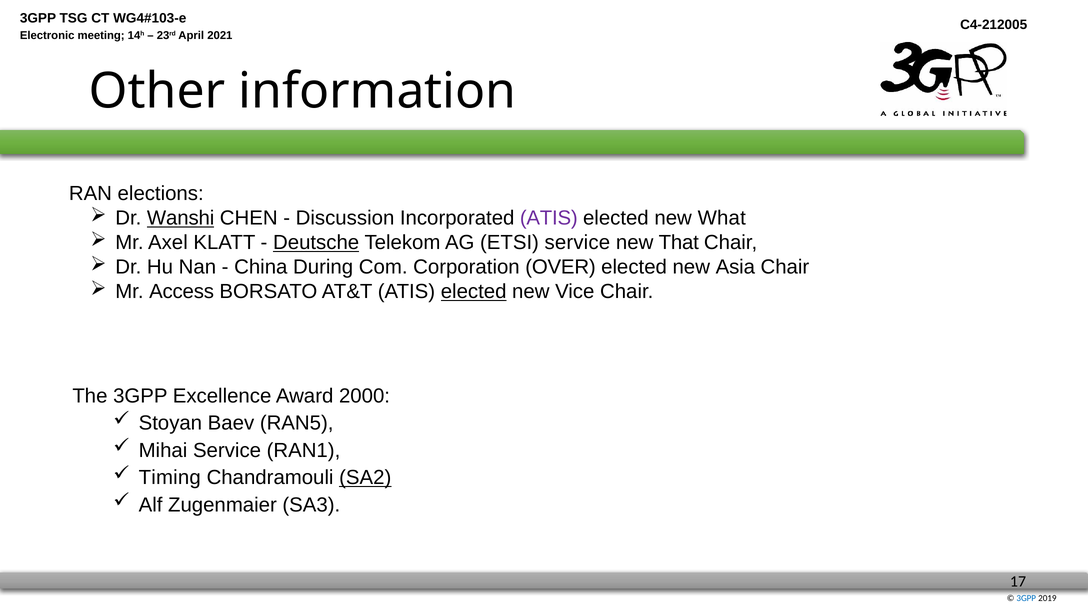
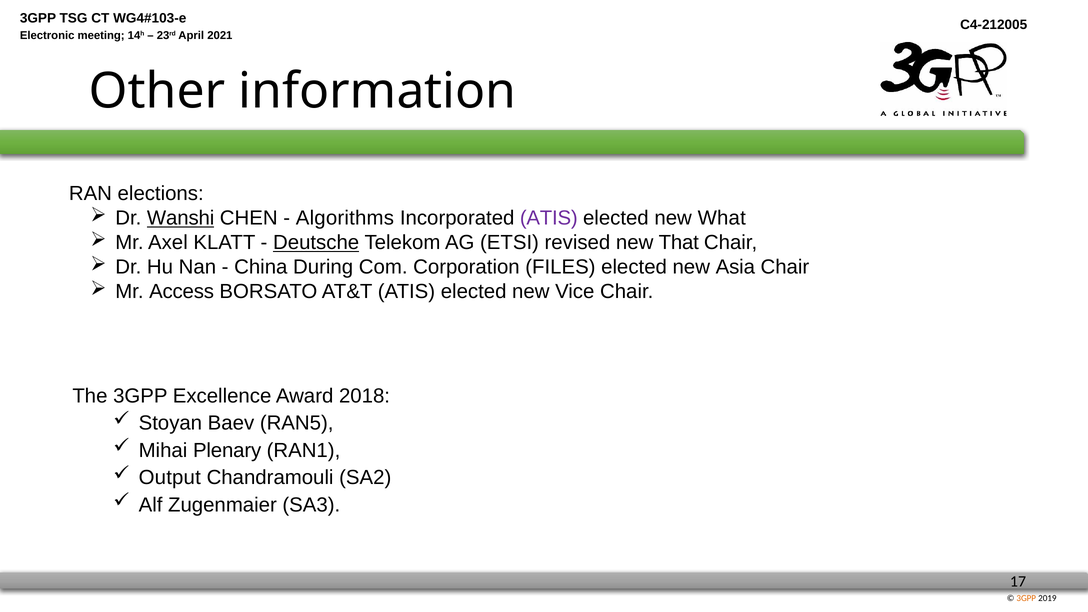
Discussion: Discussion -> Algorithms (345, 218)
ETSI service: service -> revised (577, 243)
OVER: OVER -> FILES (560, 267)
elected underline: present -> none (474, 292)
2000: 2000 -> 2018 (365, 396)
Mihai Service: Service -> Plenary (227, 450)
Timing: Timing -> Output (170, 478)
SA2 underline: present -> none (365, 478)
3GPP colour: blue -> orange (1026, 598)
